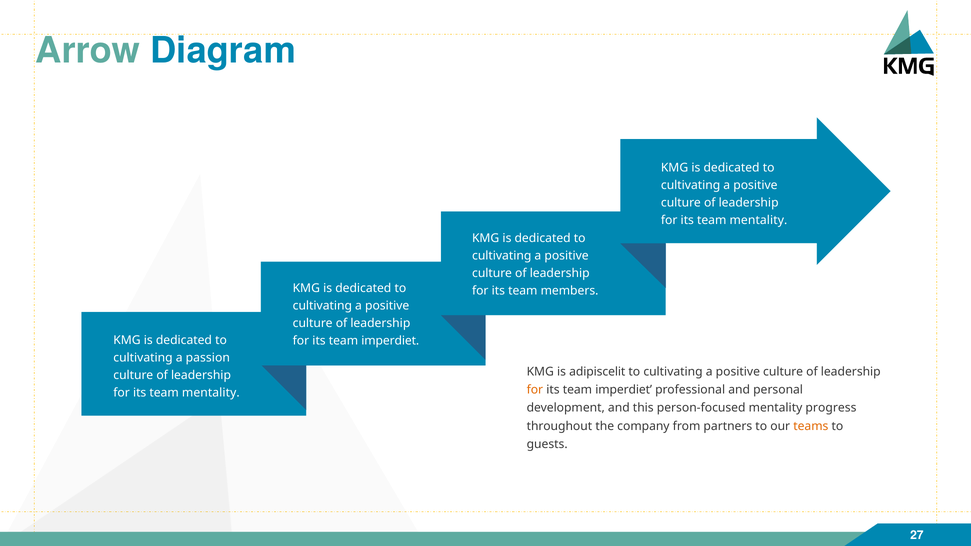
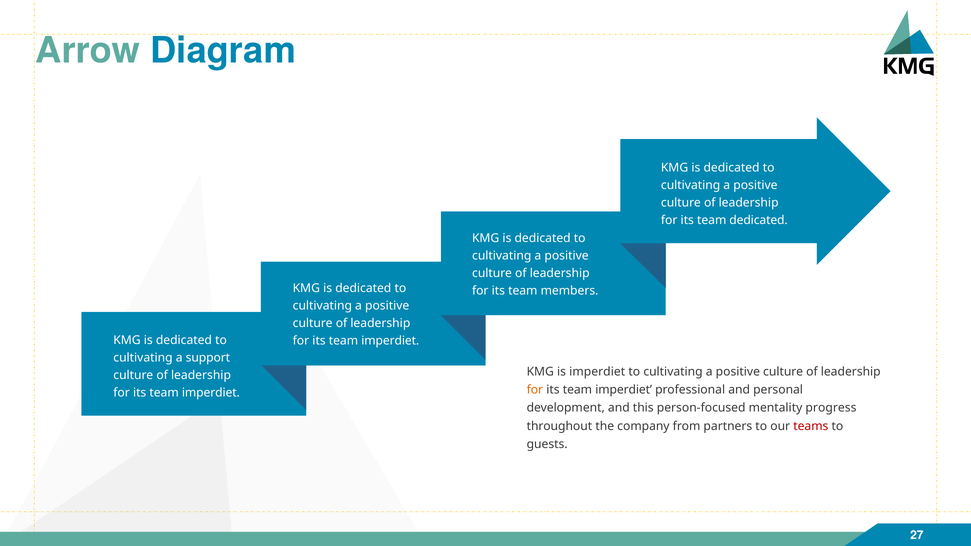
mentality: mentality -> dedicated (759, 220)
passion: passion -> support (208, 358)
is adipiscelit: adipiscelit -> imperdiet (597, 372)
mentality: mentality -> imperdiet (211, 393)
teams colour: orange -> red (811, 426)
